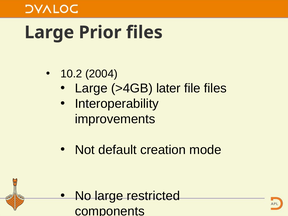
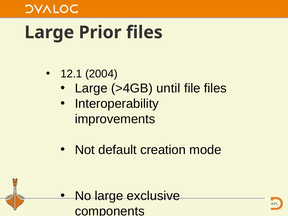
10.2: 10.2 -> 12.1 (71, 74)
later: later -> until (168, 88)
restricted: restricted -> exclusive (153, 196)
